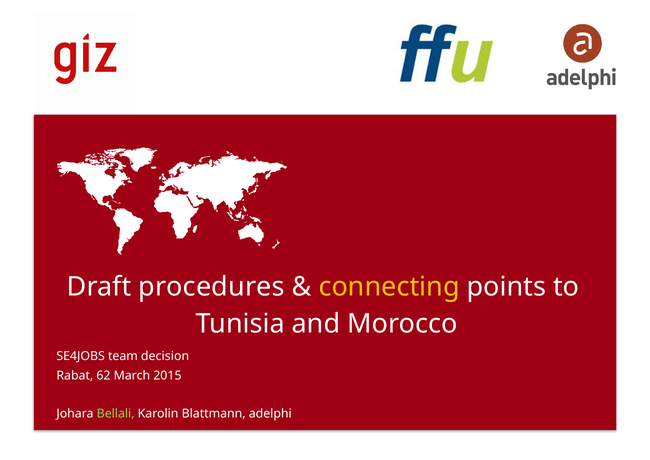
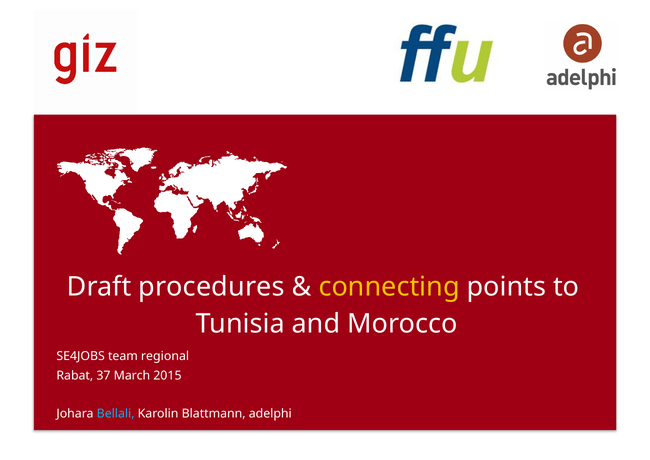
decision: decision -> regional (165, 356)
62: 62 -> 37 (103, 376)
Bellali colour: light green -> light blue (116, 413)
